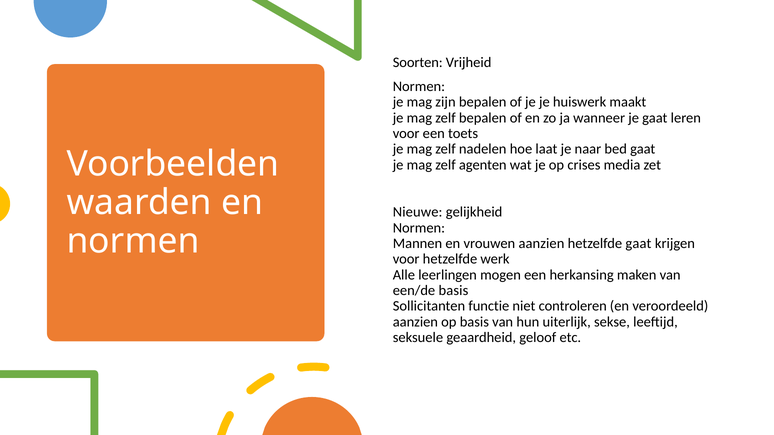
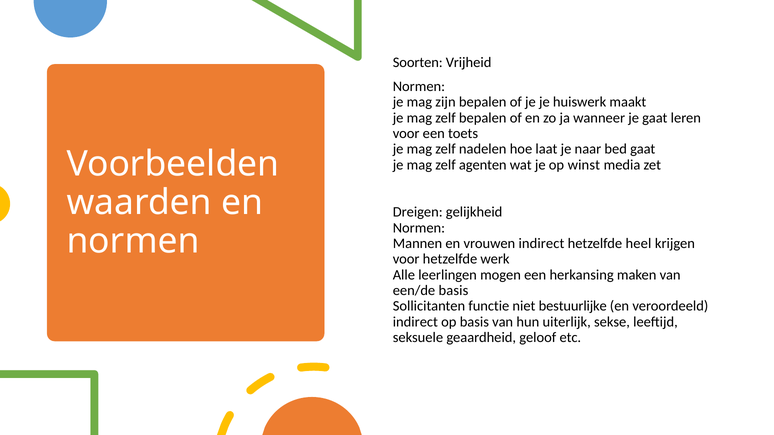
crises: crises -> winst (584, 165)
Nieuwe: Nieuwe -> Dreigen (418, 212)
vrouwen aanzien: aanzien -> indirect (541, 244)
hetzelfde gaat: gaat -> heel (638, 244)
controleren: controleren -> bestuurlijke (573, 306)
aanzien: aanzien -> indirect (415, 322)
